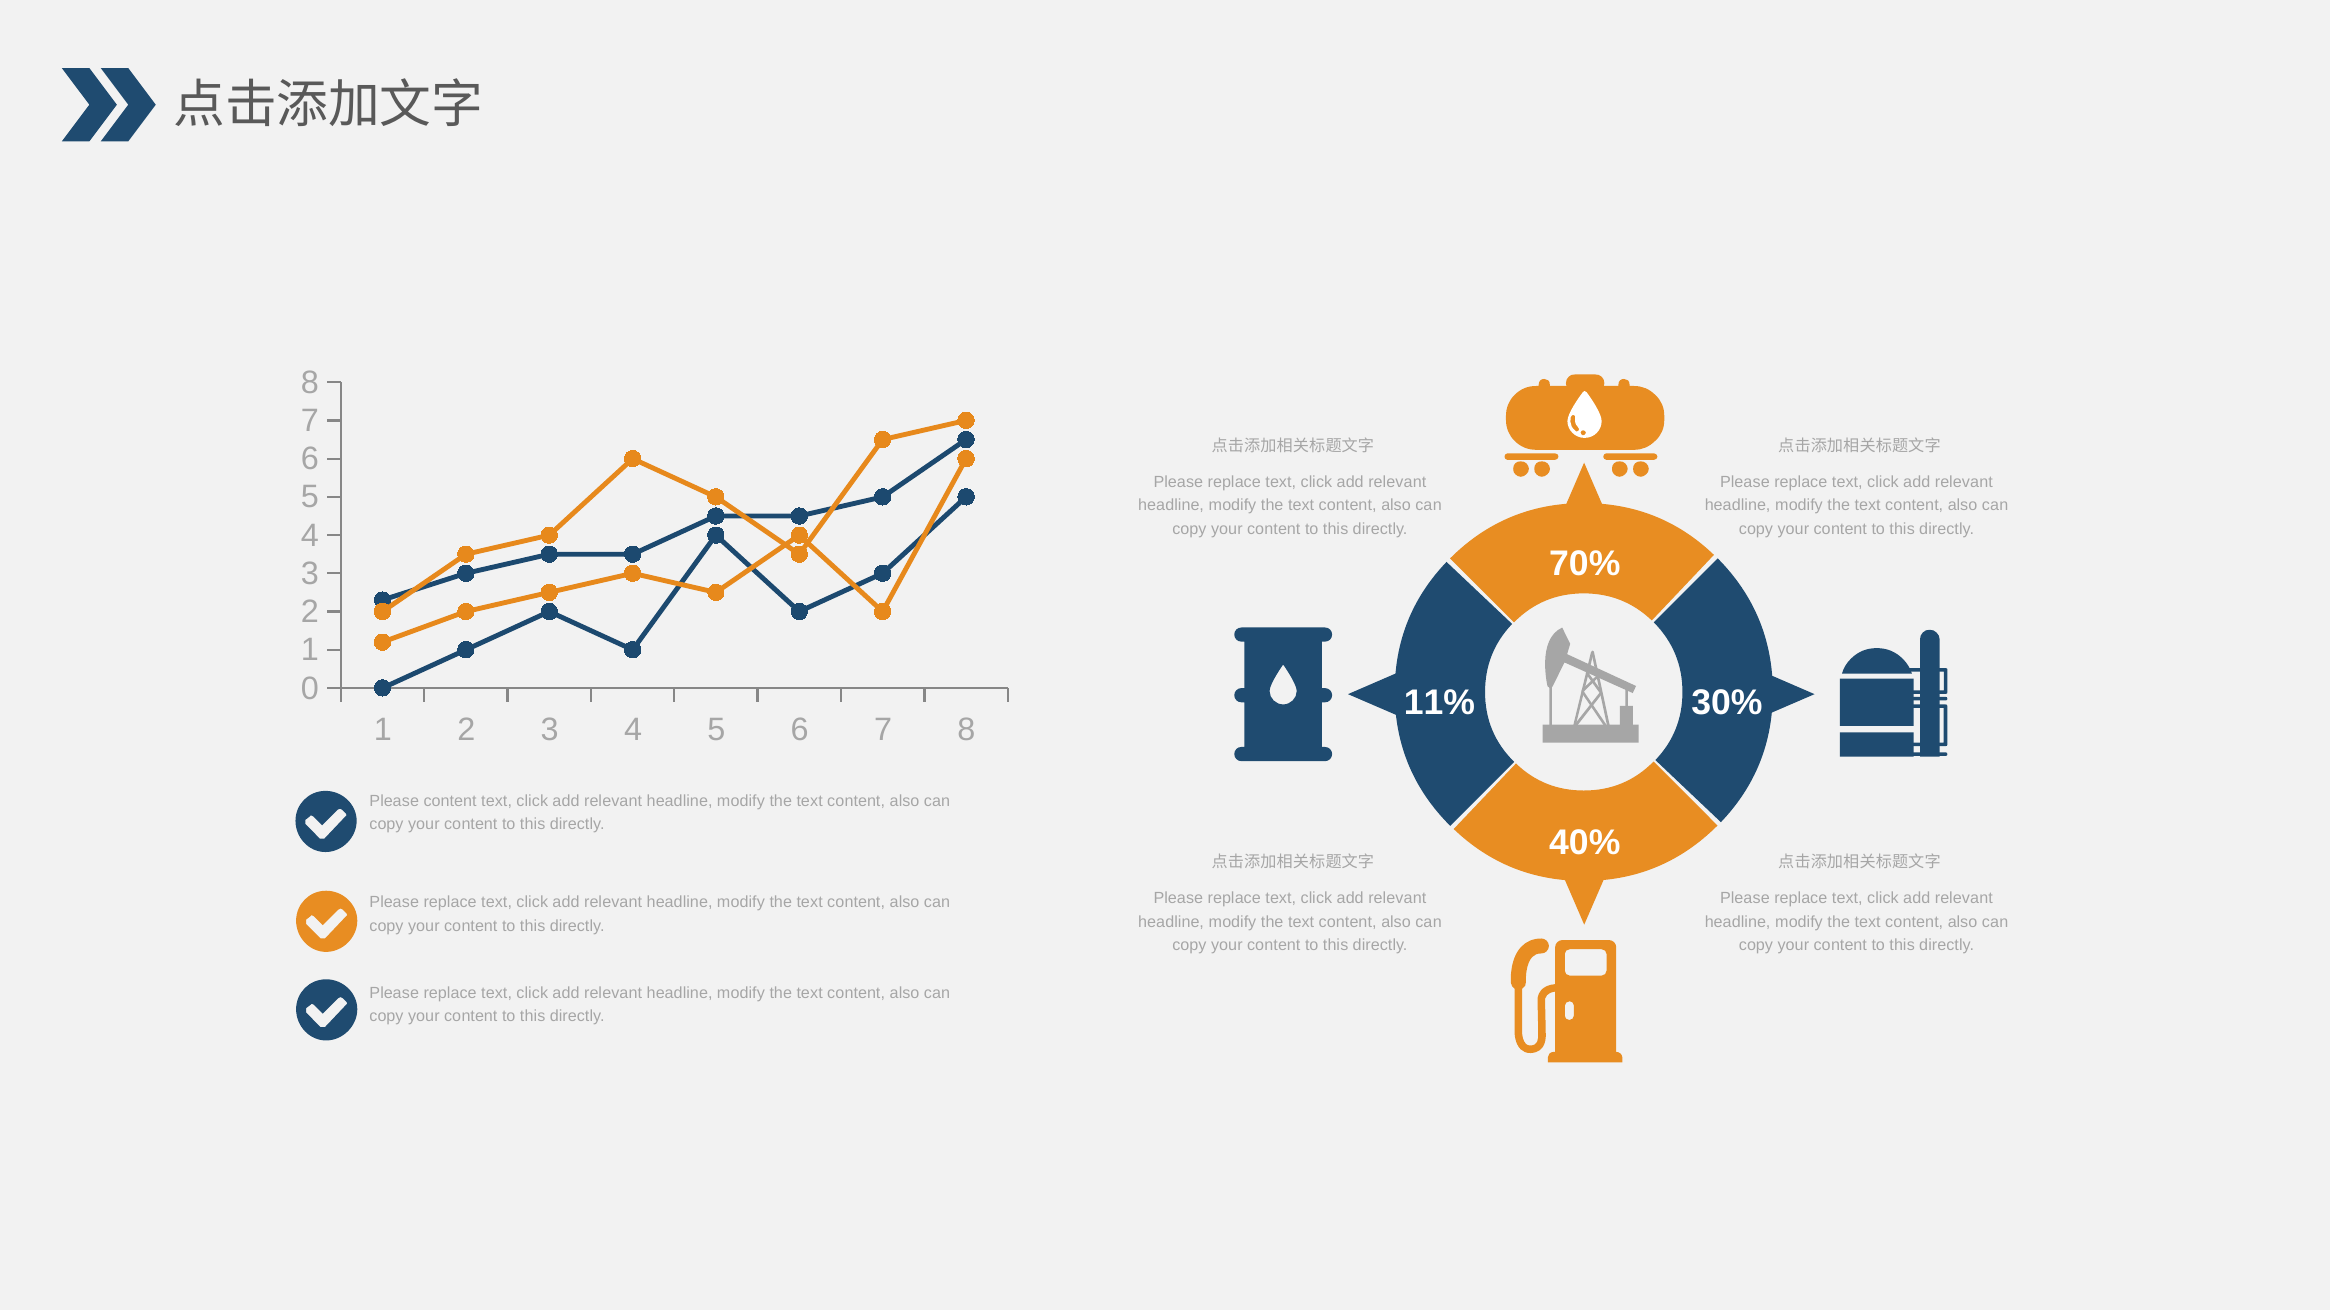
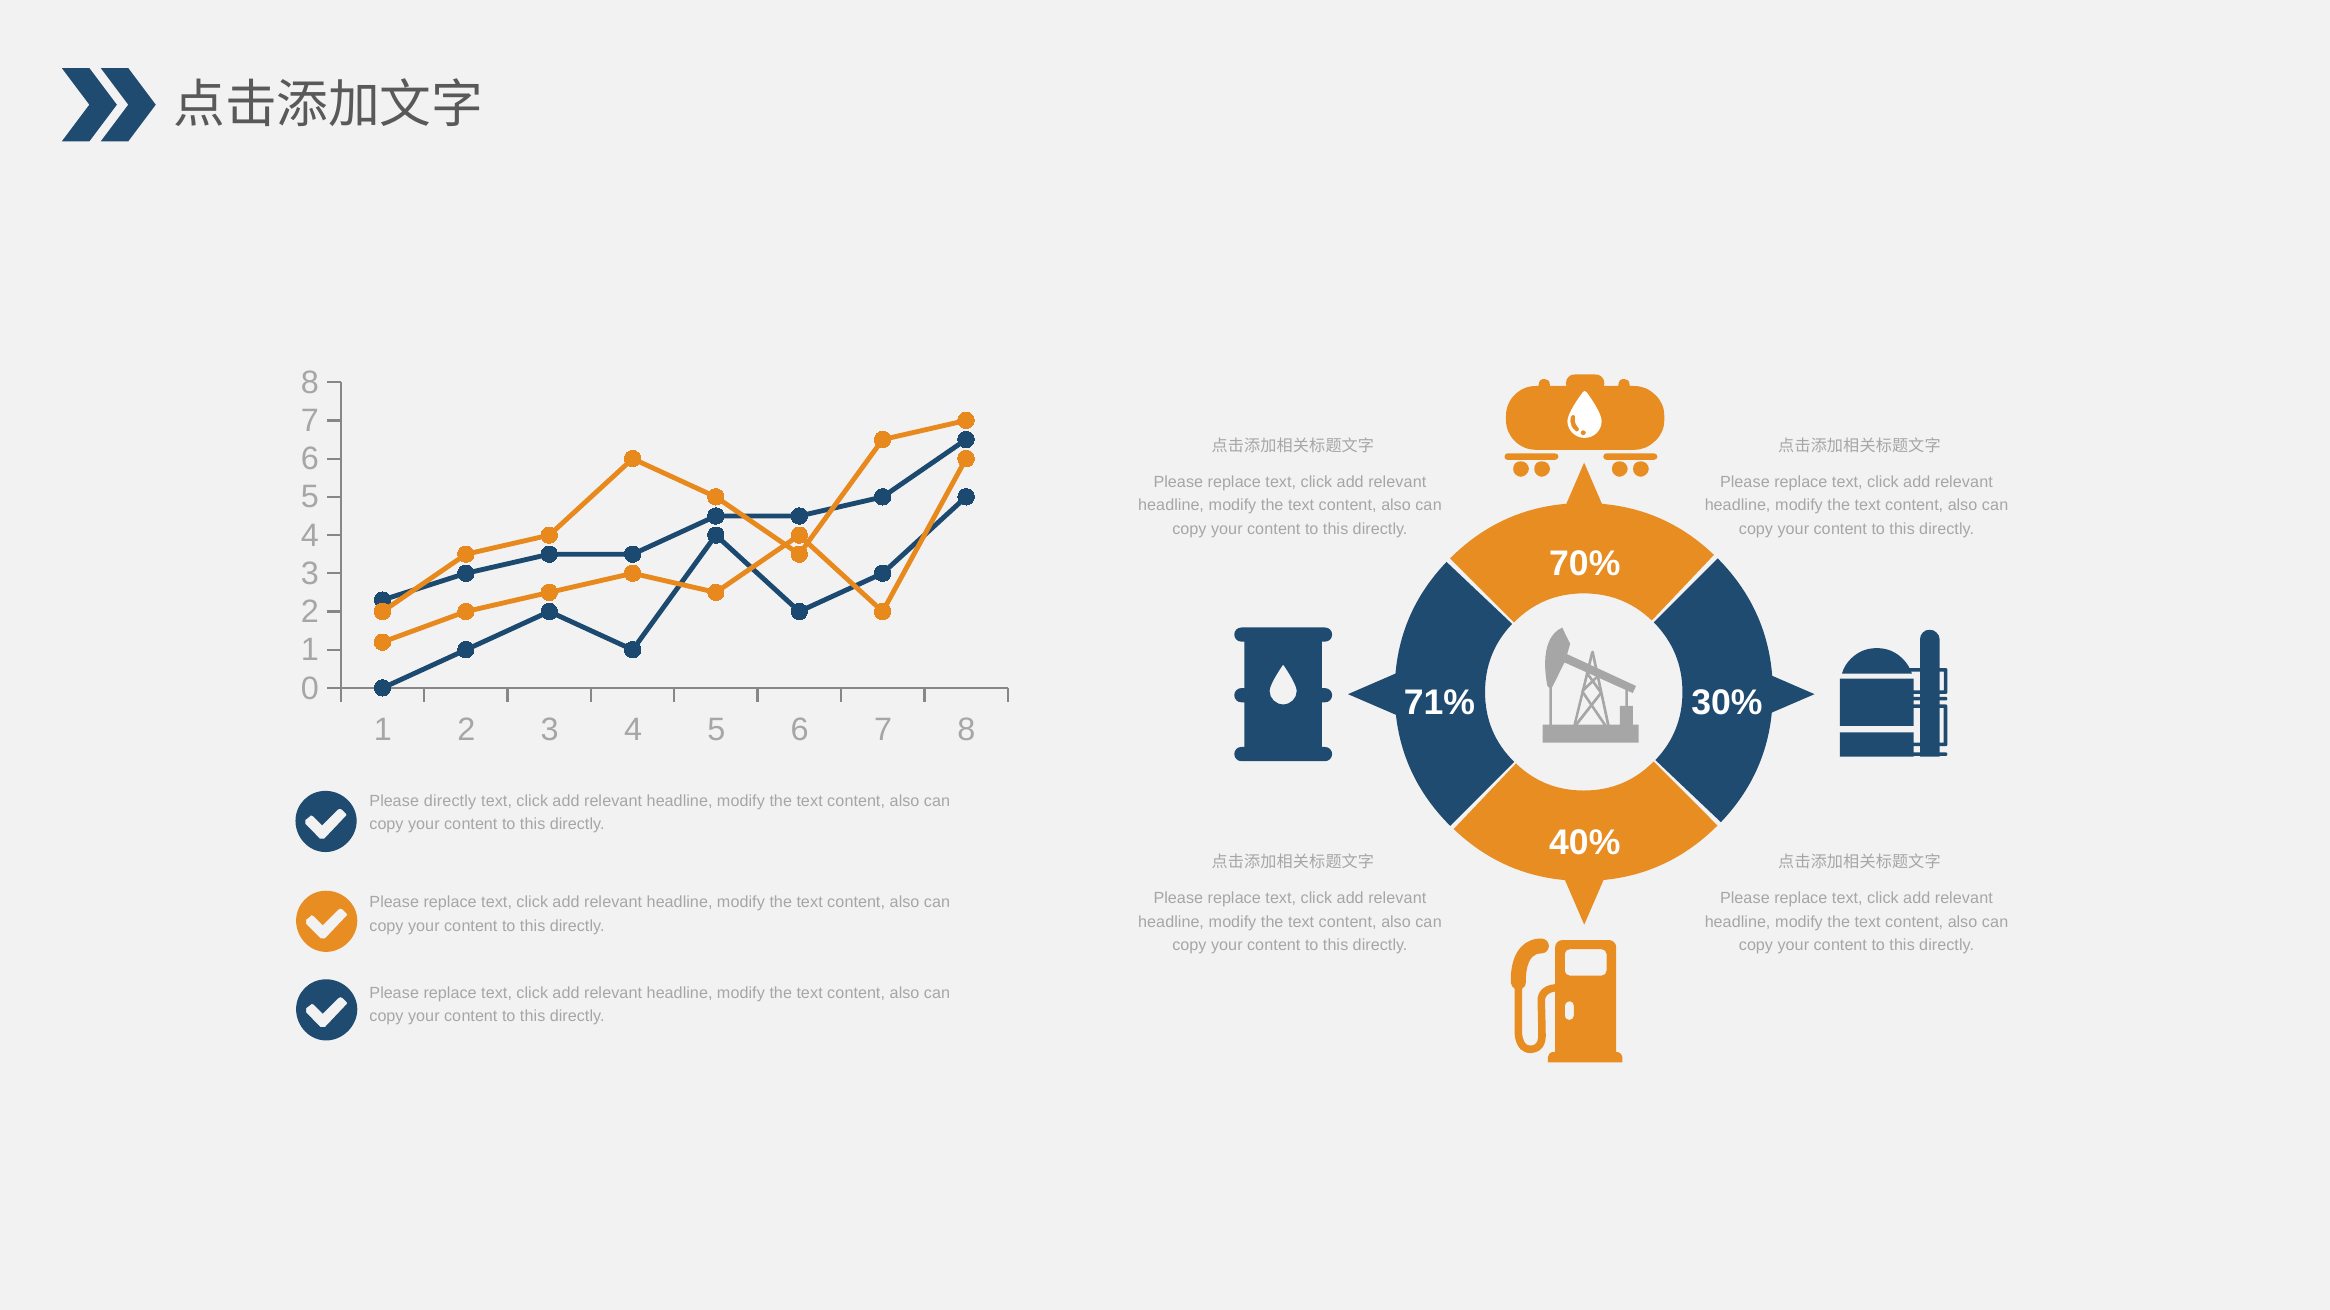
11%: 11% -> 71% (1439, 703)
Please content: content -> directly (450, 801)
